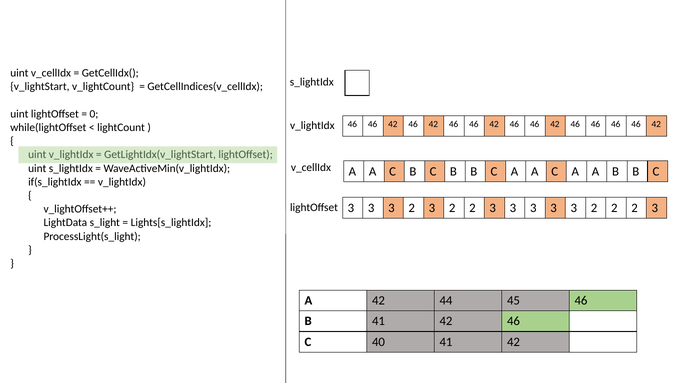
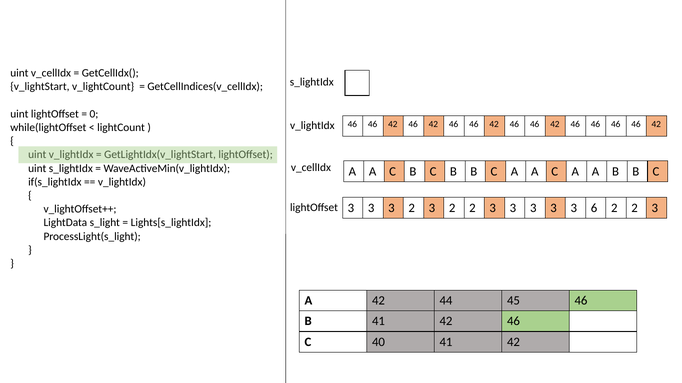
2: 2 -> 6 (594, 208)
